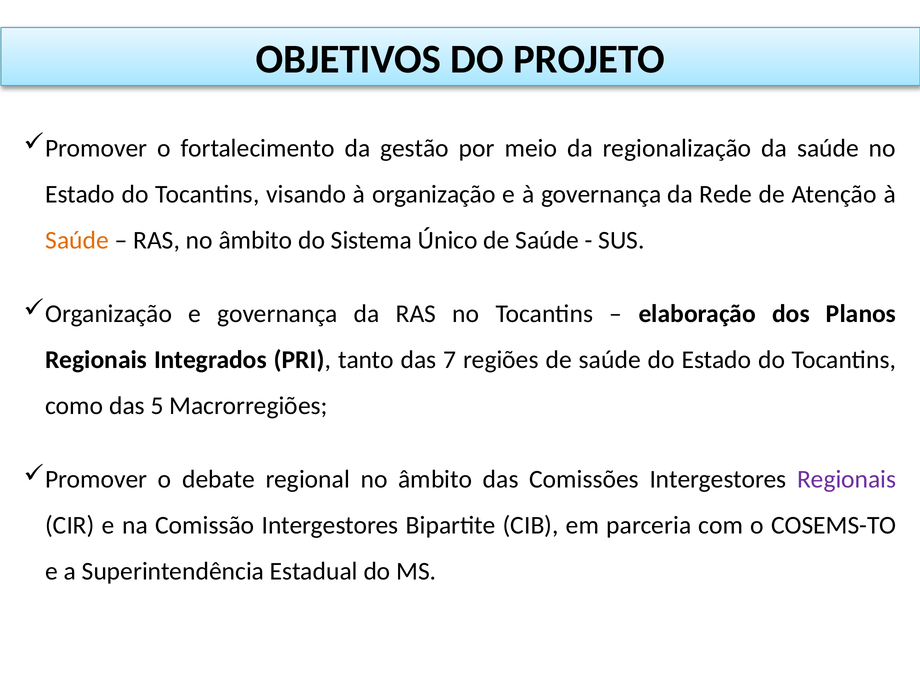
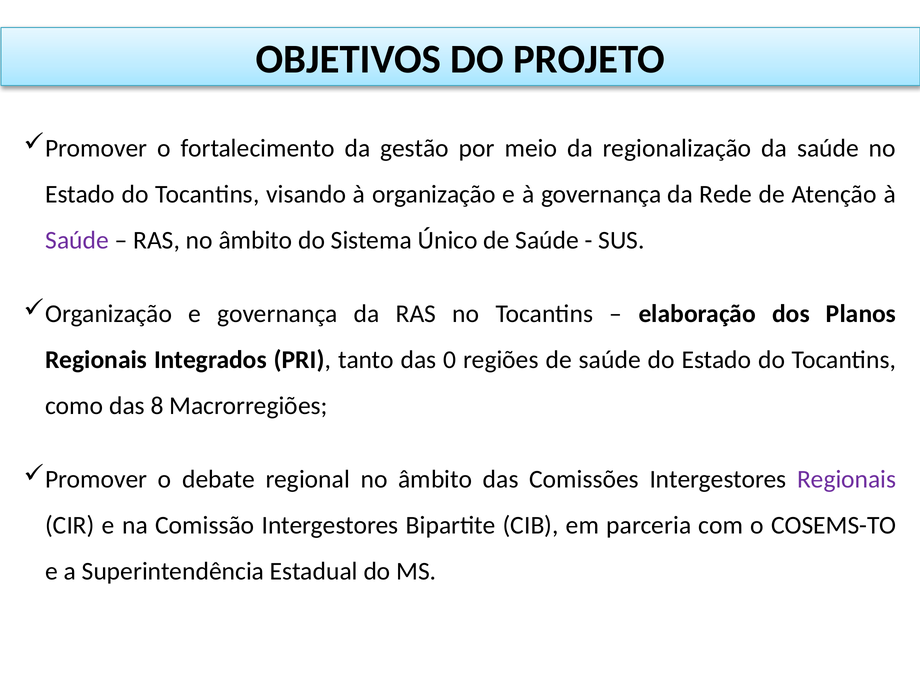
Saúde colour: orange -> purple (77, 240)
7: 7 -> 0 (450, 360)
5: 5 -> 8 (157, 406)
